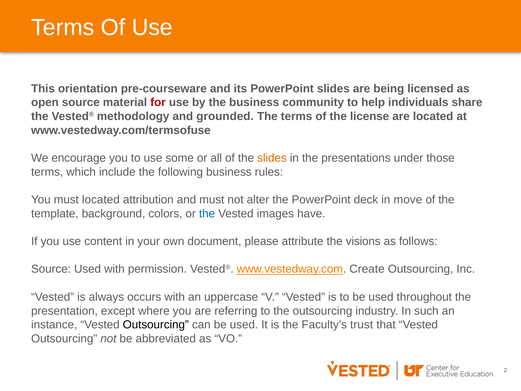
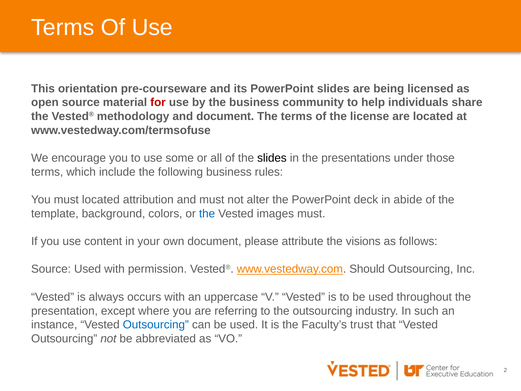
and grounded: grounded -> document (225, 116)
slides colour: orange -> black (272, 158)
move: move -> abide (408, 200)
images have: have -> must (311, 213)
Create: Create -> Should (367, 269)
Outsourcing colour: black -> blue (156, 325)
